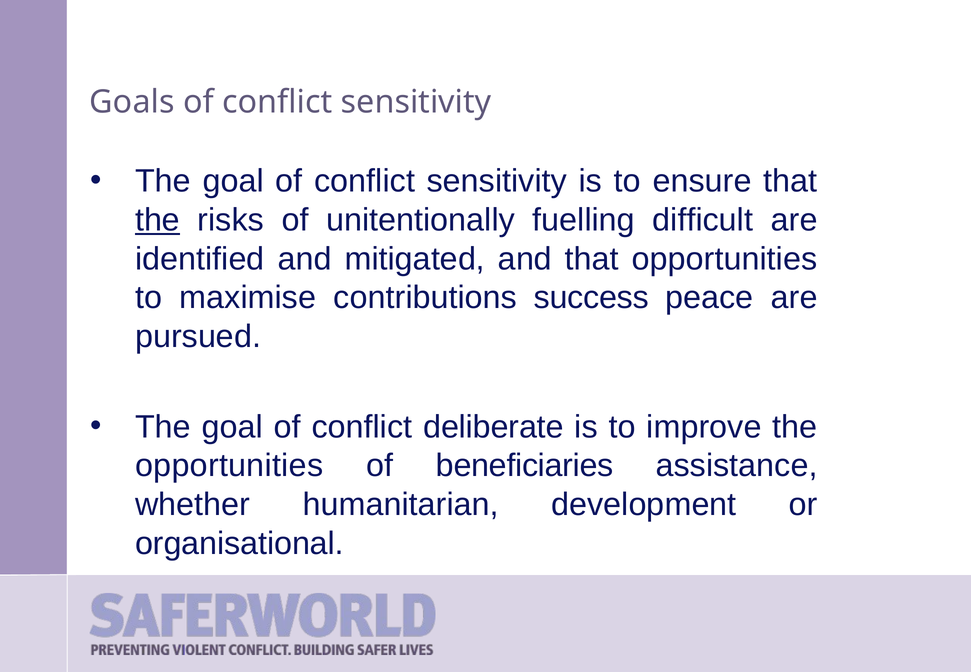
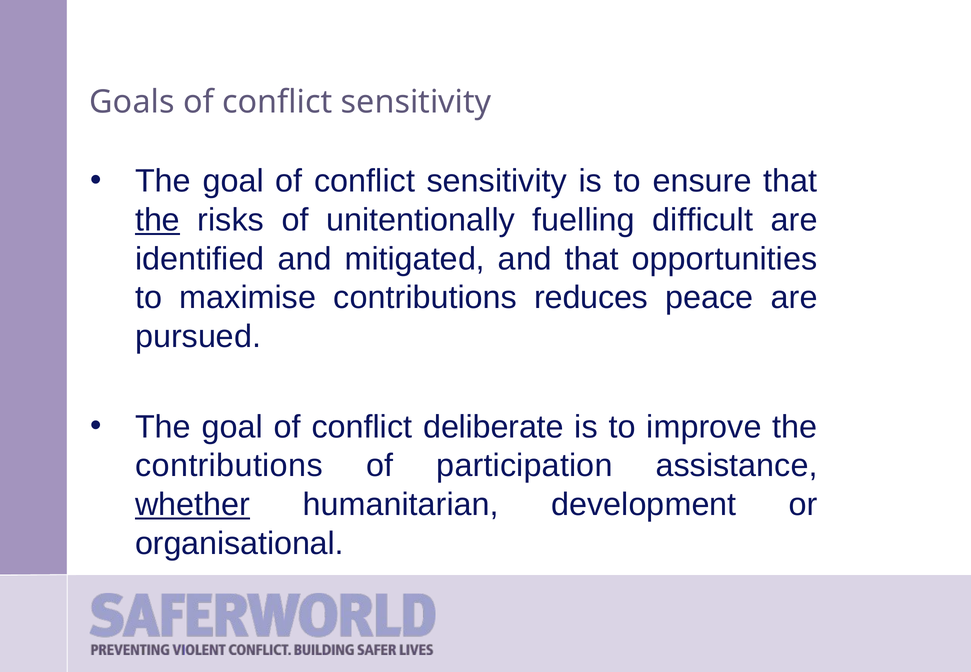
success: success -> reduces (591, 298)
opportunities: opportunities -> contributions (229, 466)
beneficiaries: beneficiaries -> participation (524, 466)
whether underline: none -> present (193, 505)
